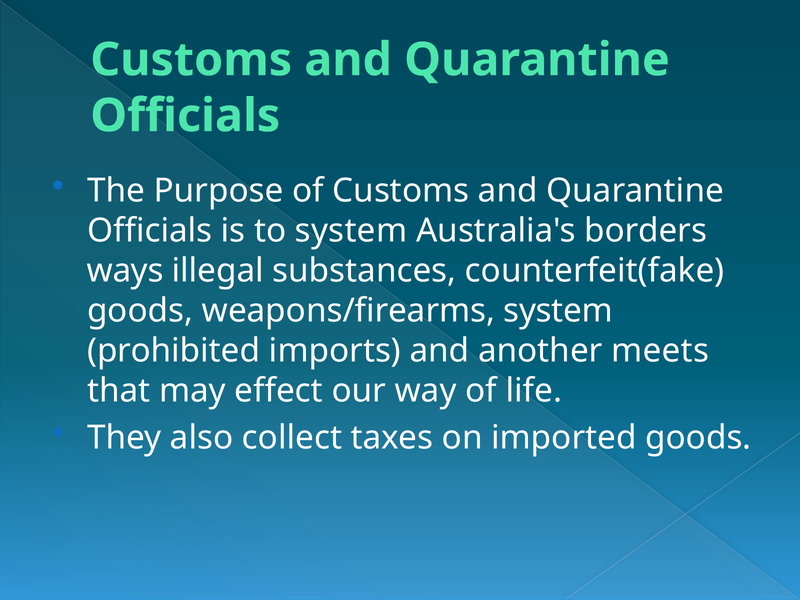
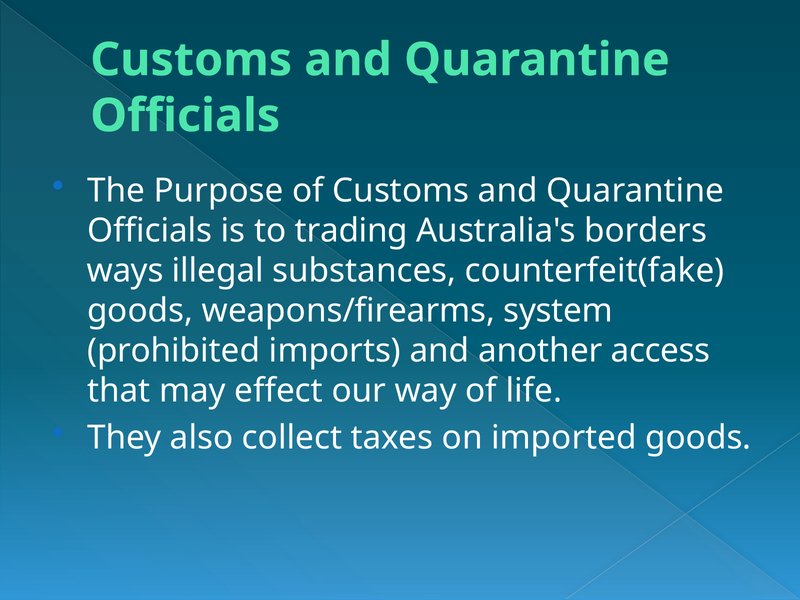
to system: system -> trading (351, 231)
meets: meets -> access (661, 351)
